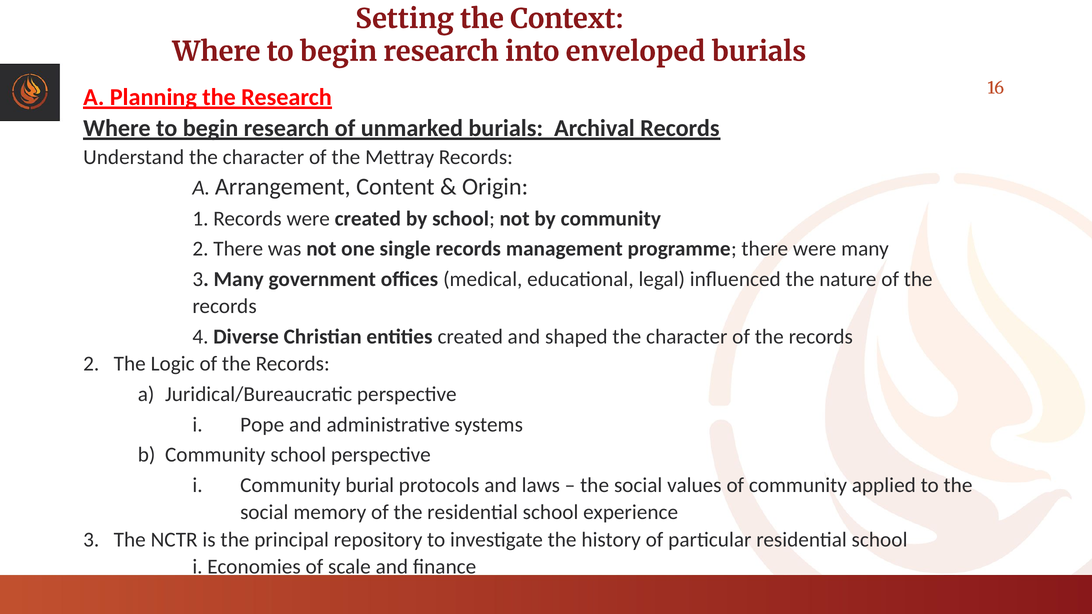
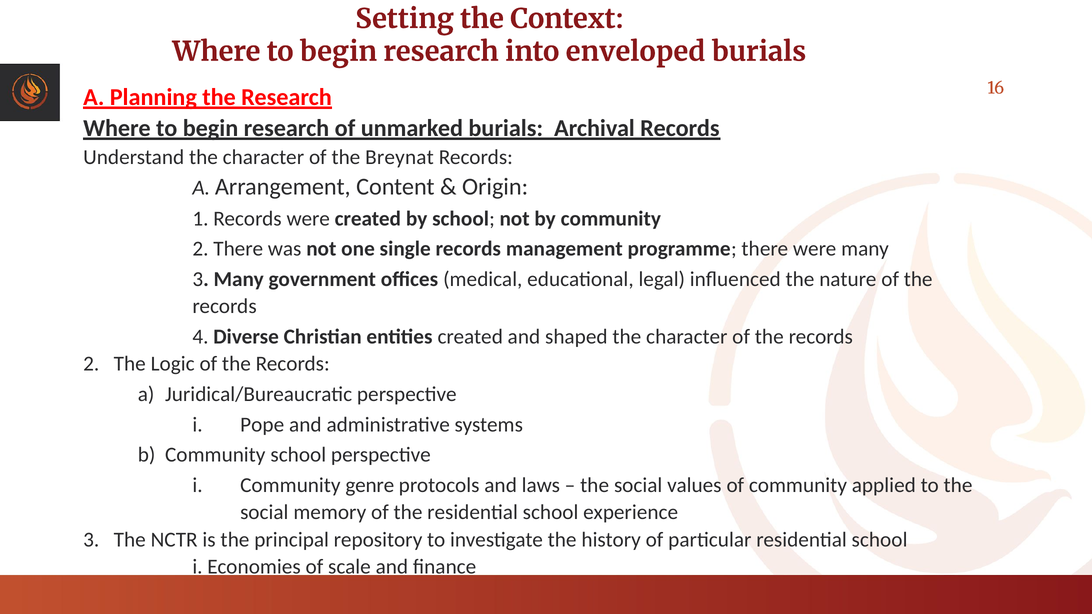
Mettray: Mettray -> Breynat (399, 157)
burial: burial -> genre (370, 485)
